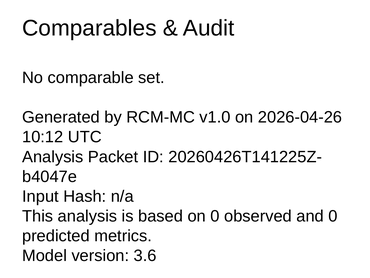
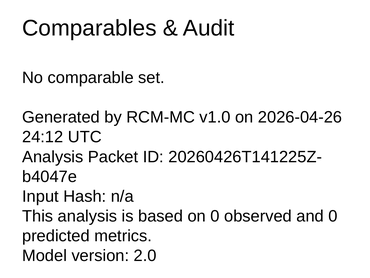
10:12: 10:12 -> 24:12 (43, 137)
3.6: 3.6 -> 2.0 (145, 255)
